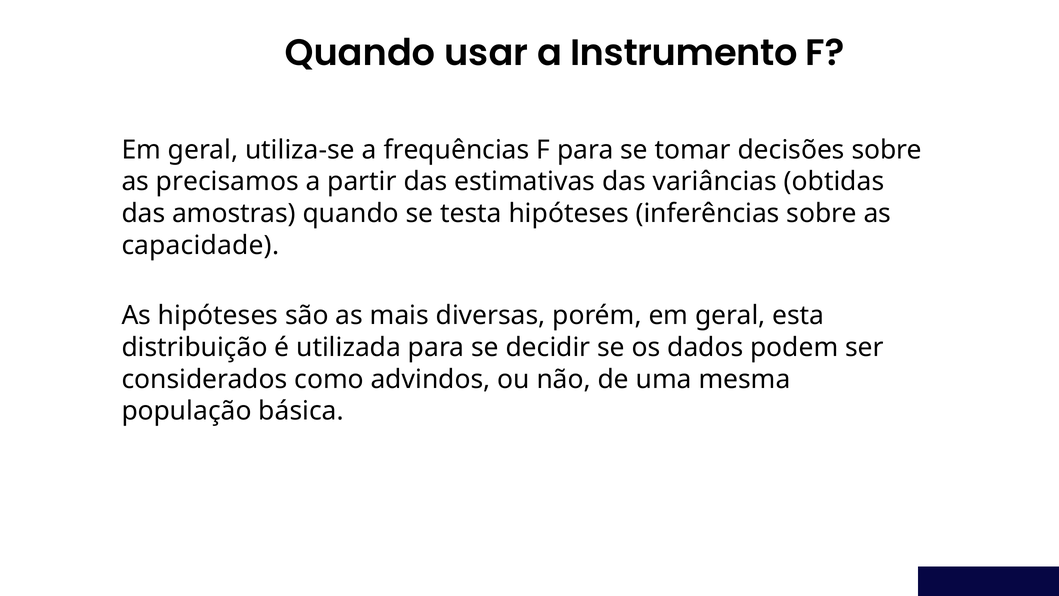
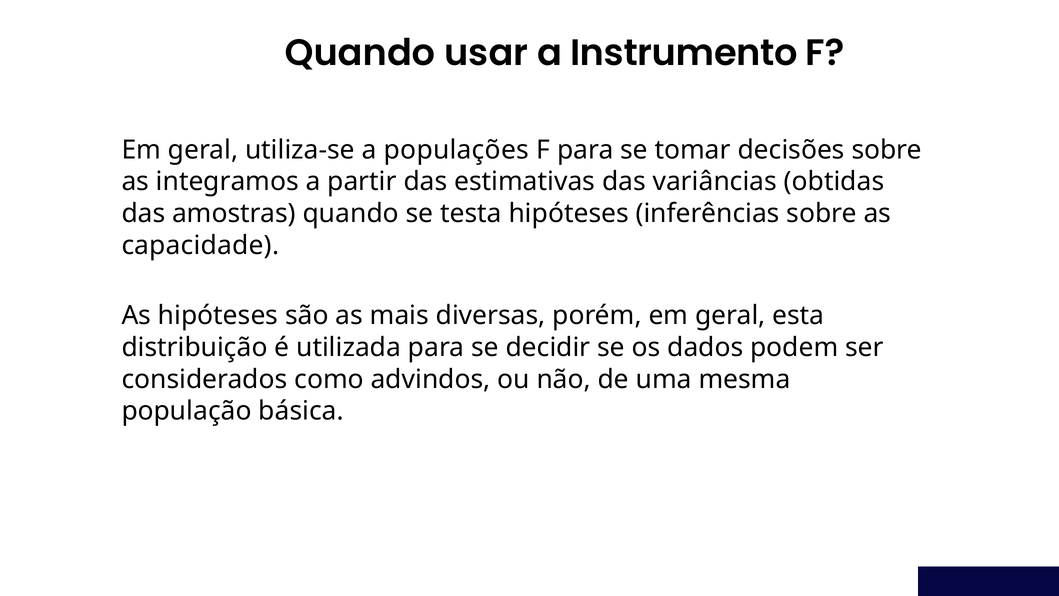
frequências: frequências -> populações (456, 150)
precisamos: precisamos -> integramos (227, 182)
